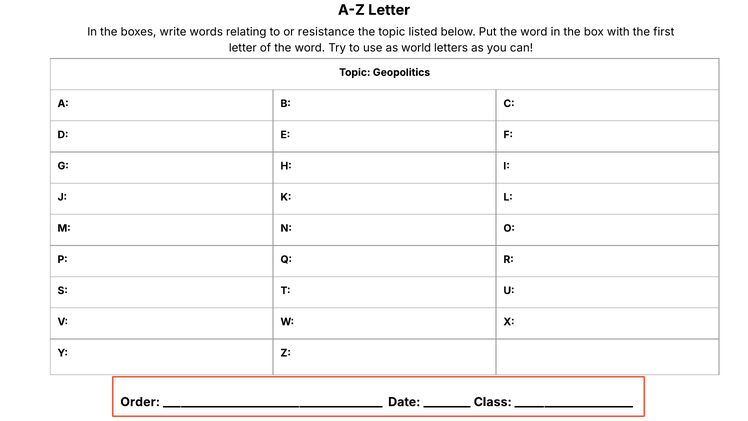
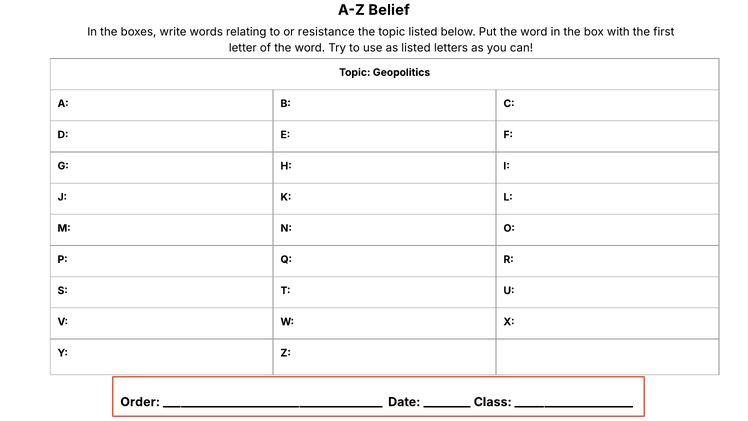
A-Z Letter: Letter -> Belief (389, 10)
as world: world -> listed (416, 48)
